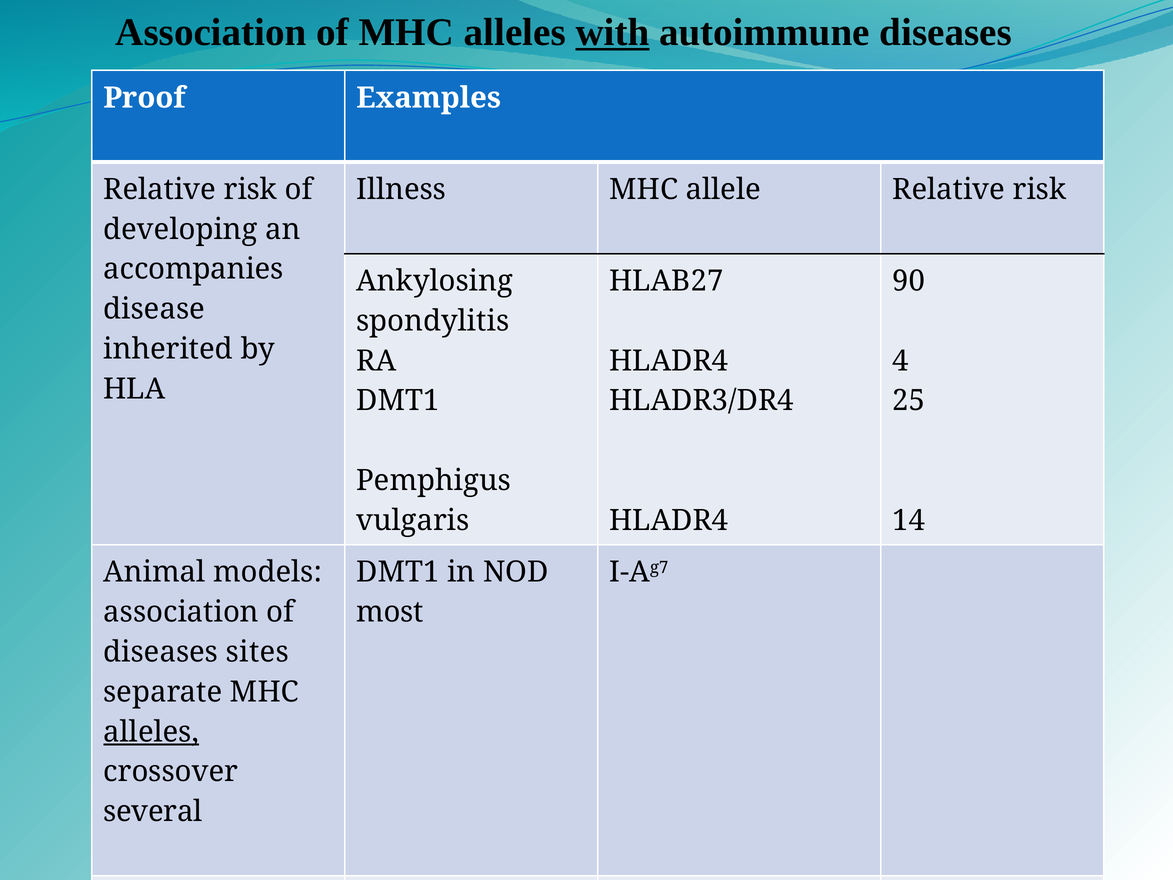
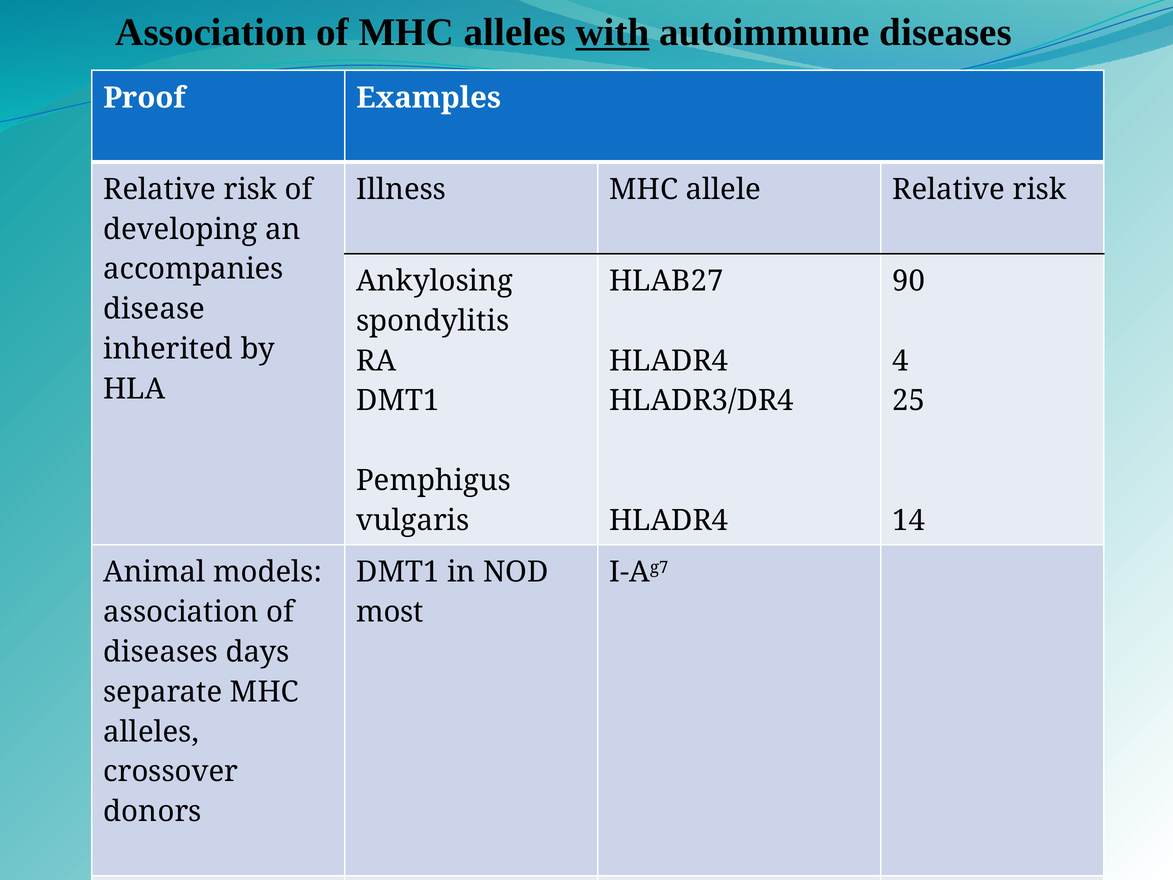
sites: sites -> days (258, 652)
alleles underline: present -> none (151, 732)
several: several -> donors (153, 811)
